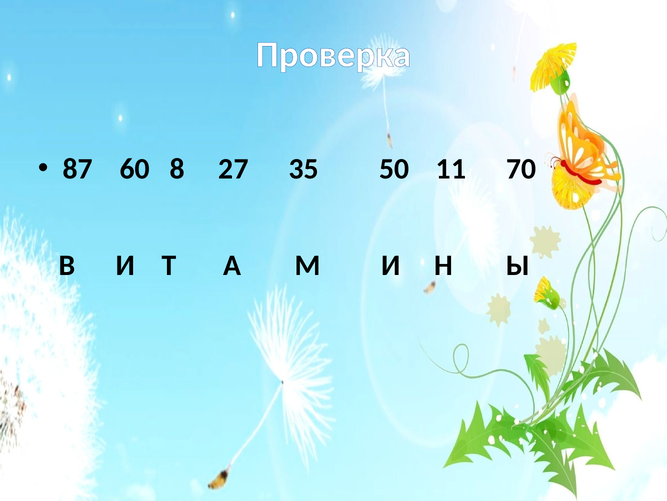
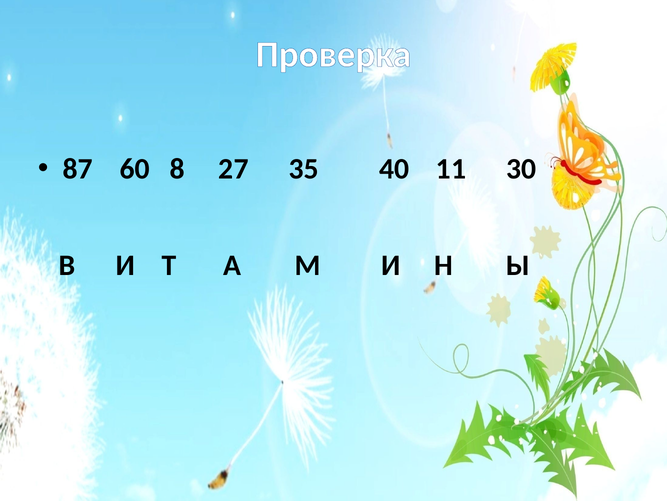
50: 50 -> 40 (394, 169)
70: 70 -> 30 (521, 169)
